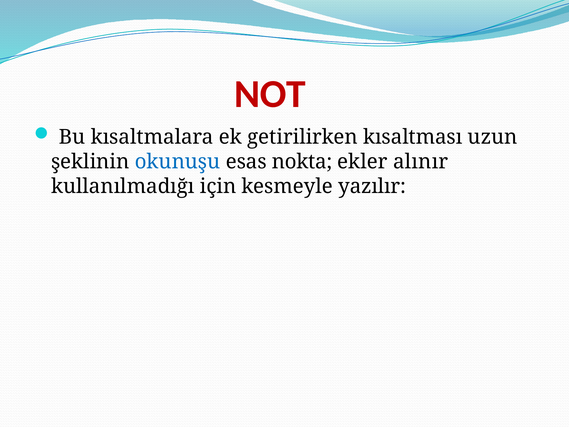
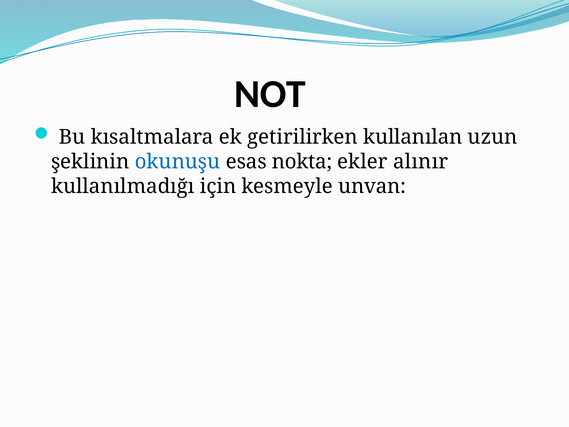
NOT colour: red -> black (270, 94)
kısaltması: kısaltması -> kullanılan (413, 137)
yazılır: yazılır -> unvan (372, 186)
